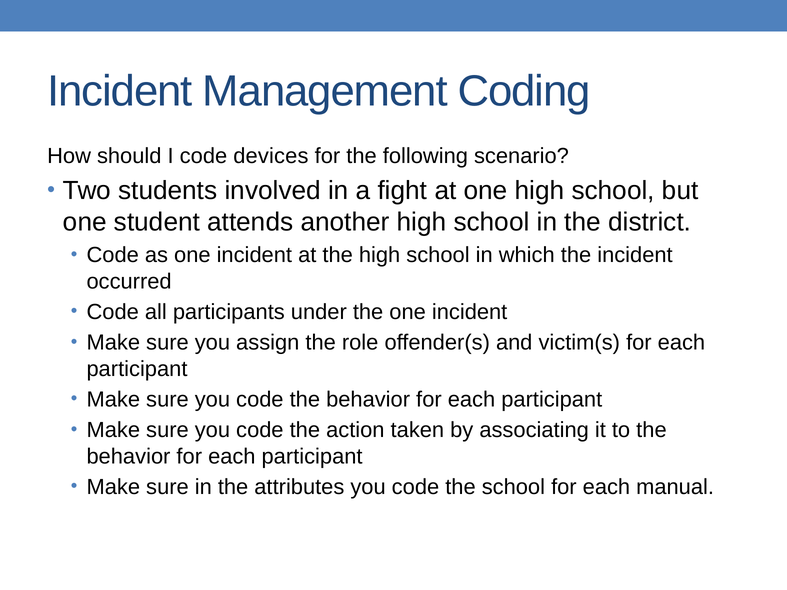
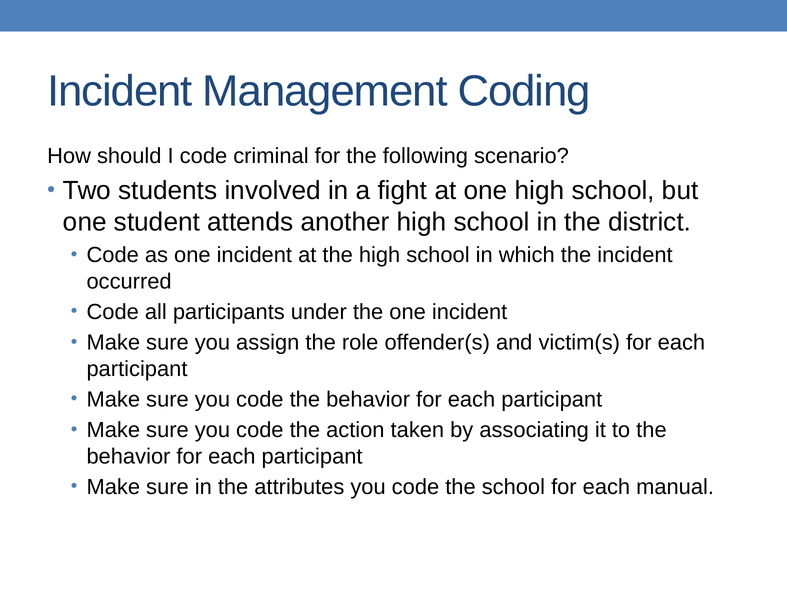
devices: devices -> criminal (271, 156)
